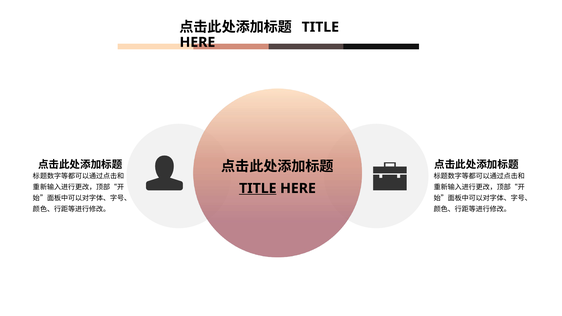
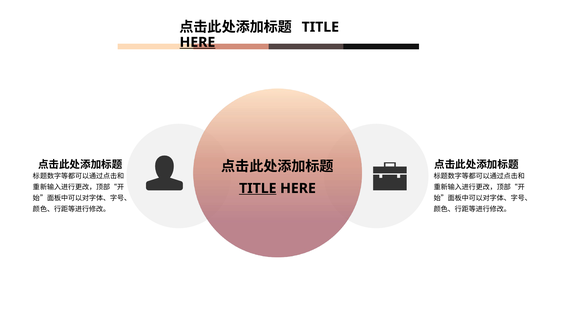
HERE underline: none -> present (197, 42)
